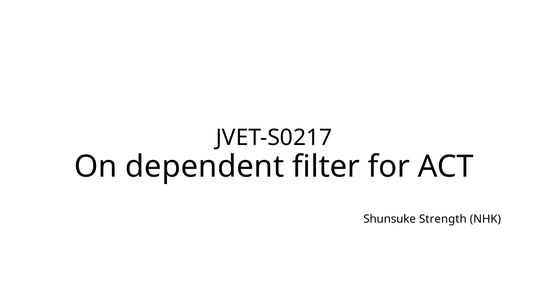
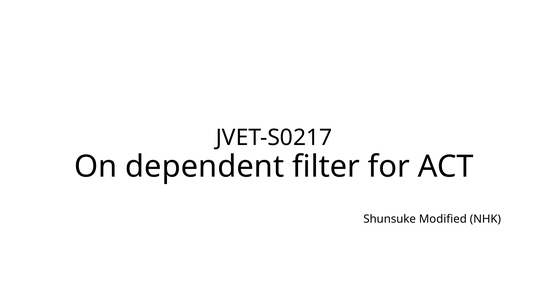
Strength: Strength -> Modified (443, 219)
